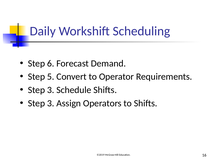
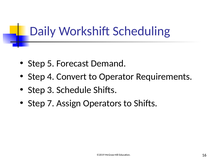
6: 6 -> 5 (51, 63)
5: 5 -> 4 (51, 77)
3: 3 -> 7 (51, 103)
